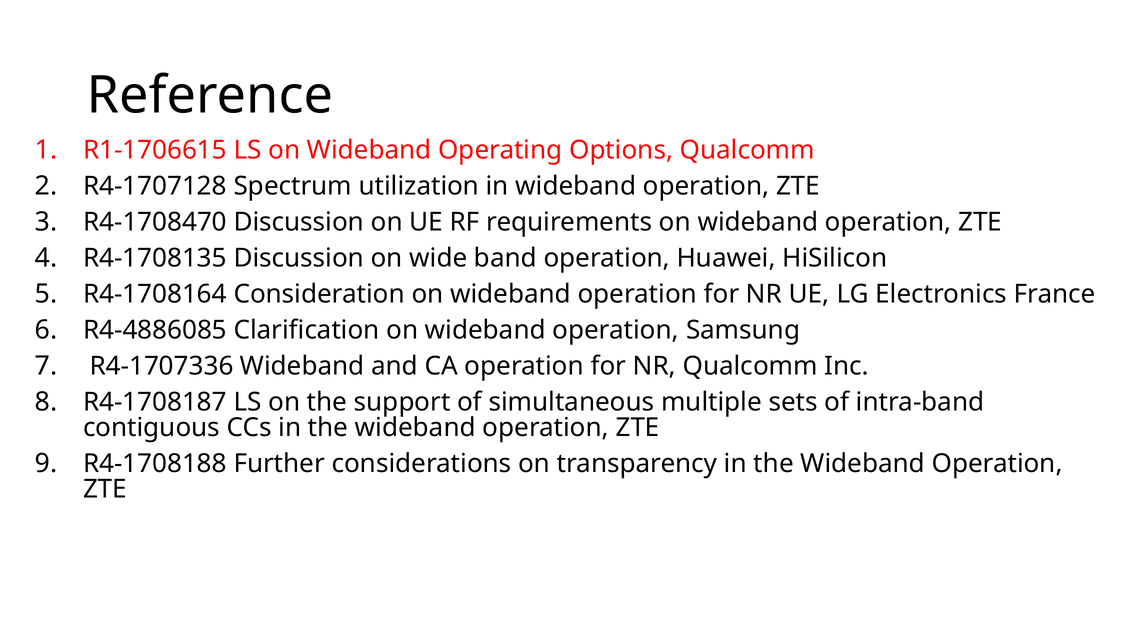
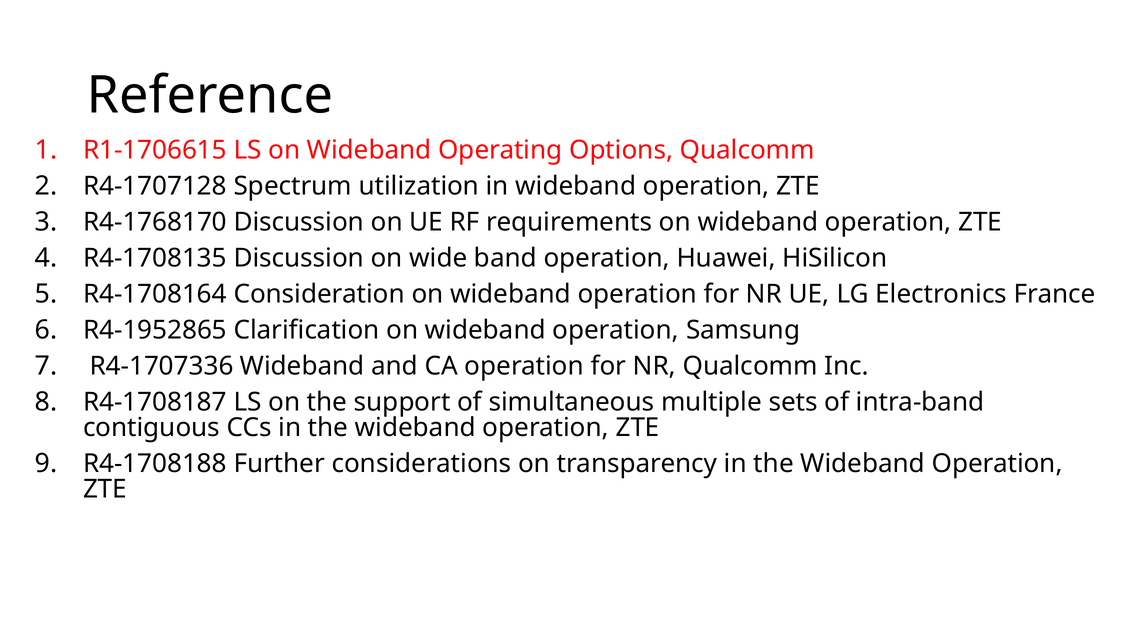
R4-1708470: R4-1708470 -> R4-1768170 (155, 222)
R4-4886085: R4-4886085 -> R4-1952865 (155, 330)
